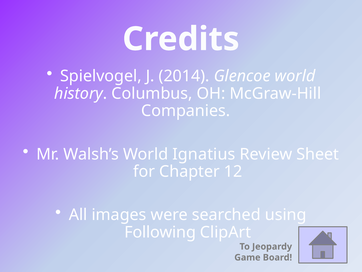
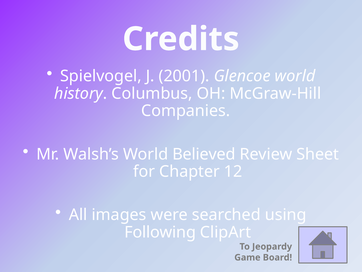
2014: 2014 -> 2001 (184, 76)
Ignatius: Ignatius -> Believed (204, 154)
